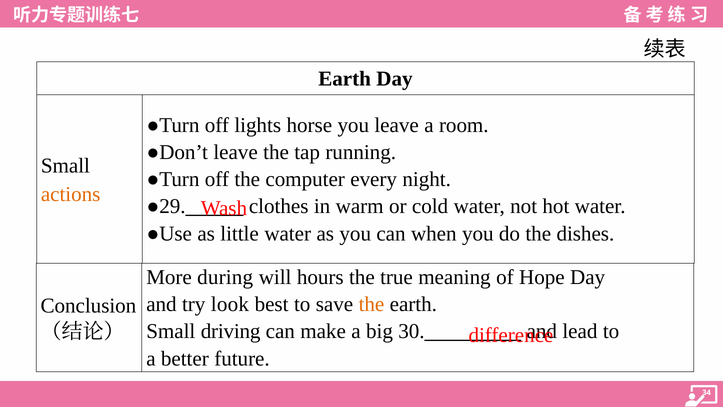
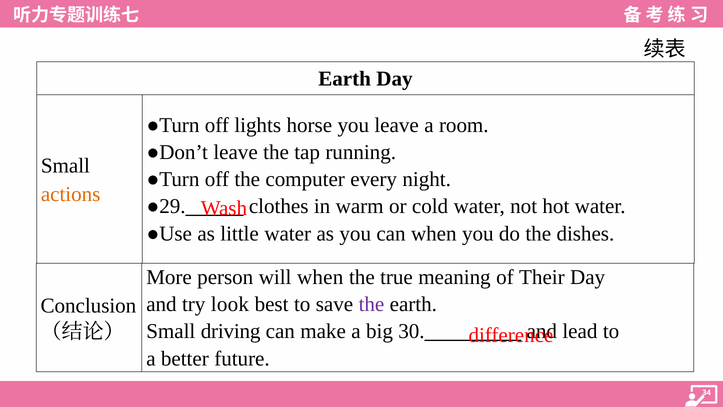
during: during -> person (225, 277)
will hours: hours -> when (320, 277)
Hope: Hope -> Their (542, 277)
the colour: orange -> purple (371, 304)
